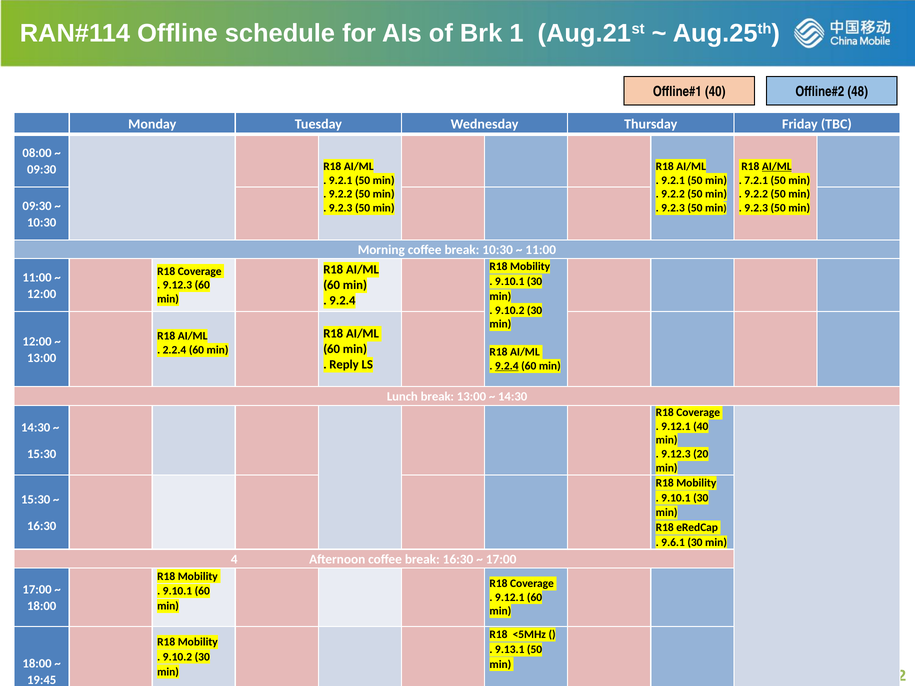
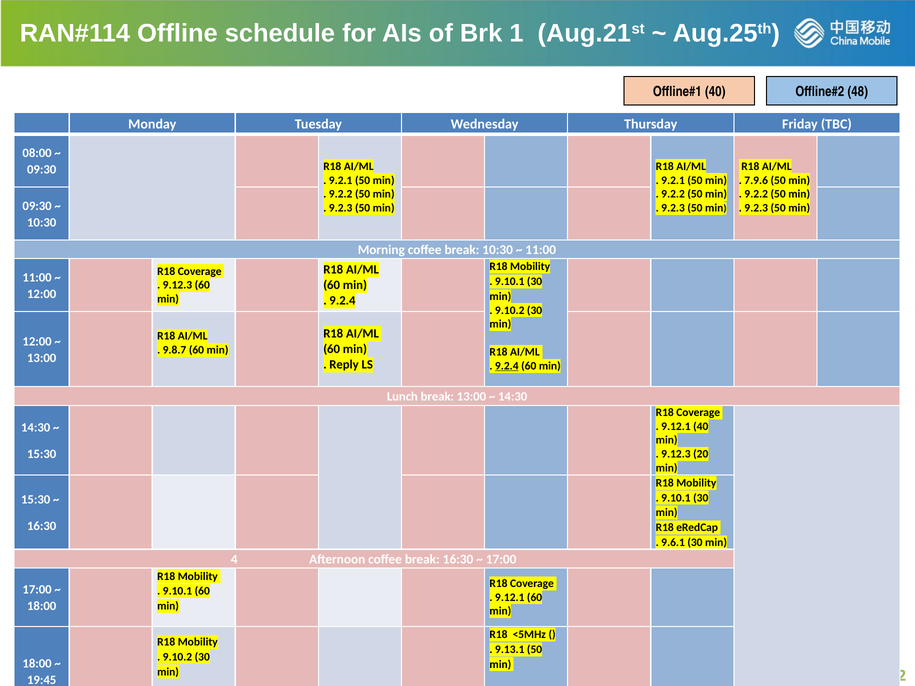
AI/ML underline: present -> none (777, 166)
7.2.1: 7.2.1 -> 7.9.6 (756, 180)
2.2.4: 2.2.4 -> 9.8.7 (174, 350)
